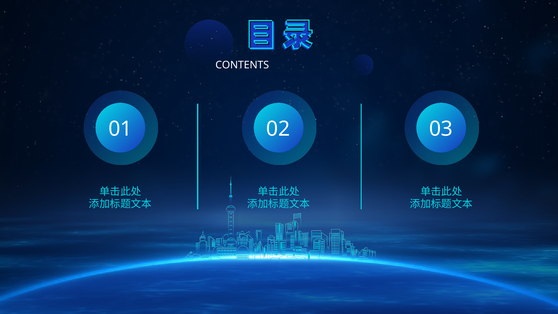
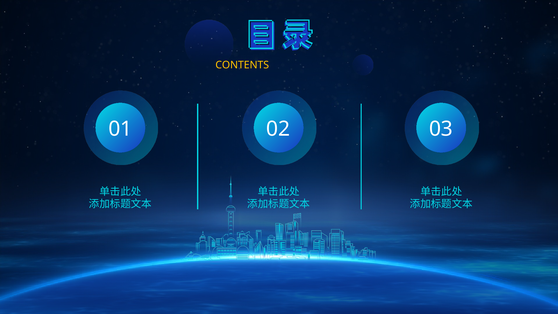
CONTENTS colour: white -> yellow (242, 65)
